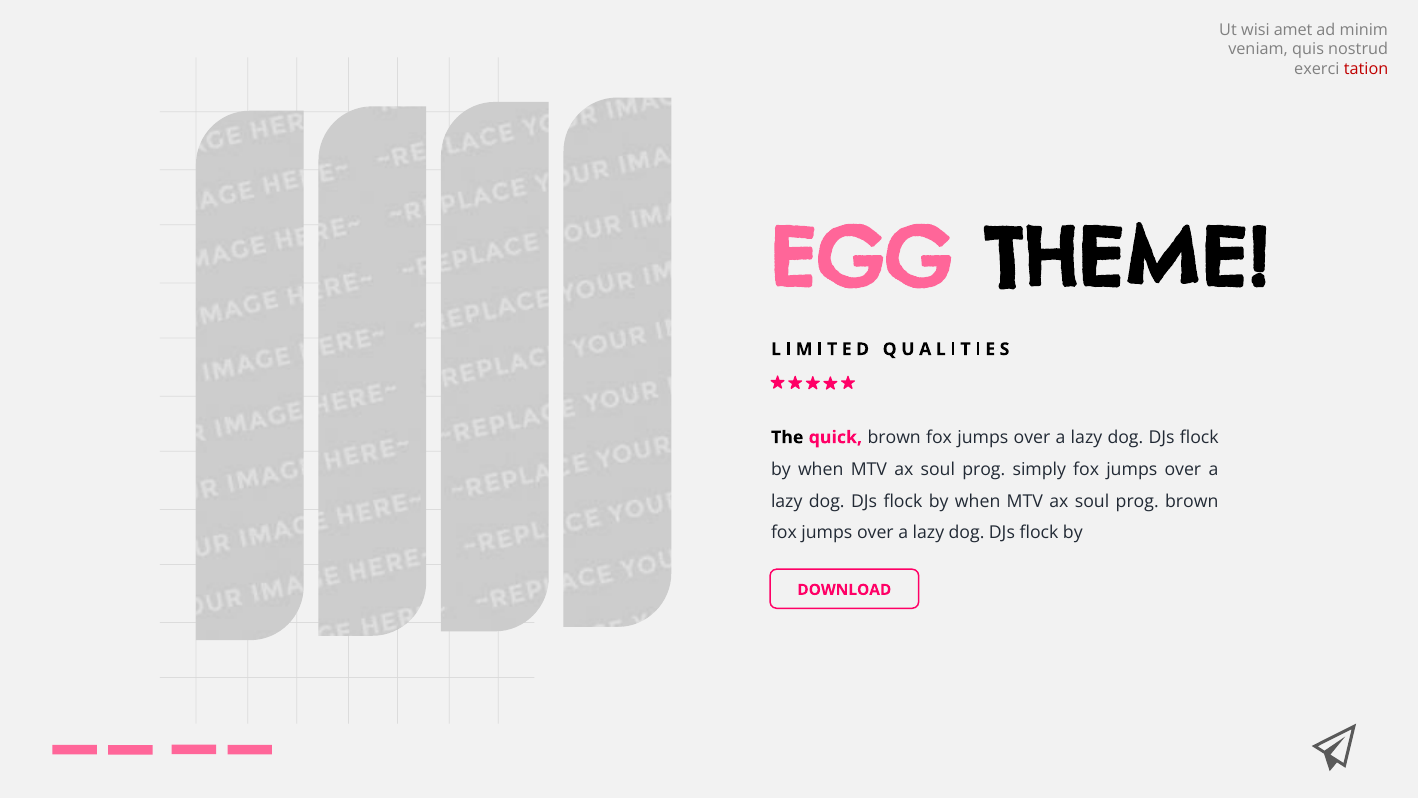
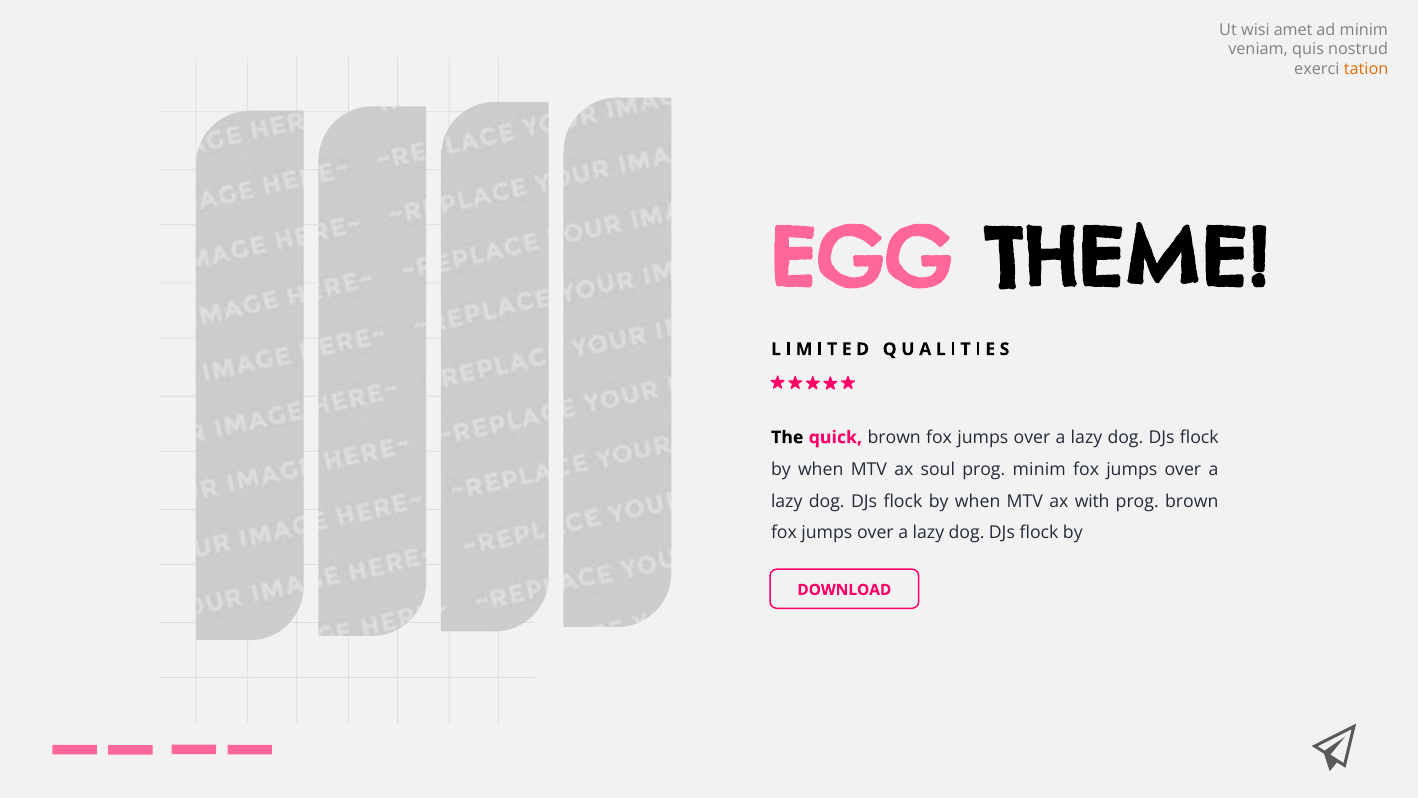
tation colour: red -> orange (1366, 69)
prog simply: simply -> minim (1039, 469)
soul: soul -> with (1092, 501)
